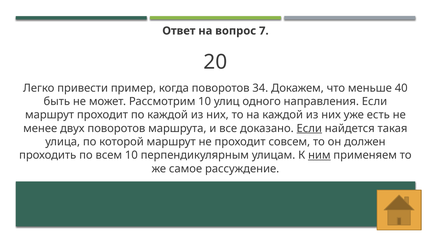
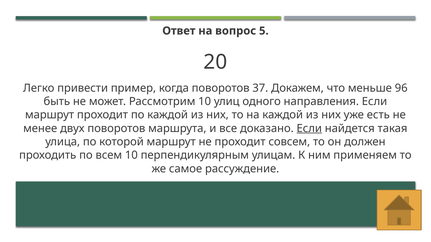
7: 7 -> 5 (264, 31)
34: 34 -> 37 (260, 88)
40: 40 -> 96 (401, 88)
ним underline: present -> none (319, 155)
